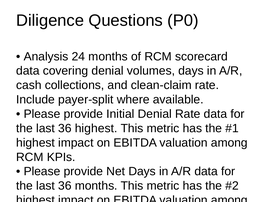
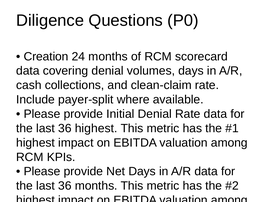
Analysis: Analysis -> Creation (46, 57)
